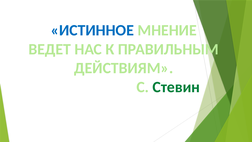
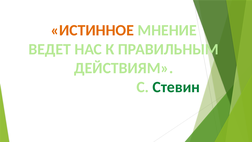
ИСТИННОЕ colour: blue -> orange (92, 30)
